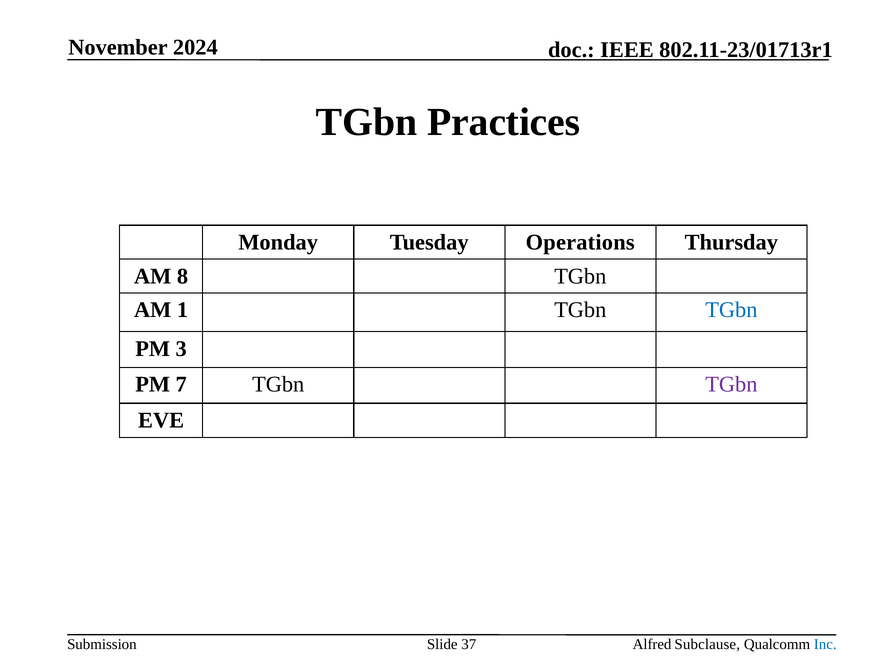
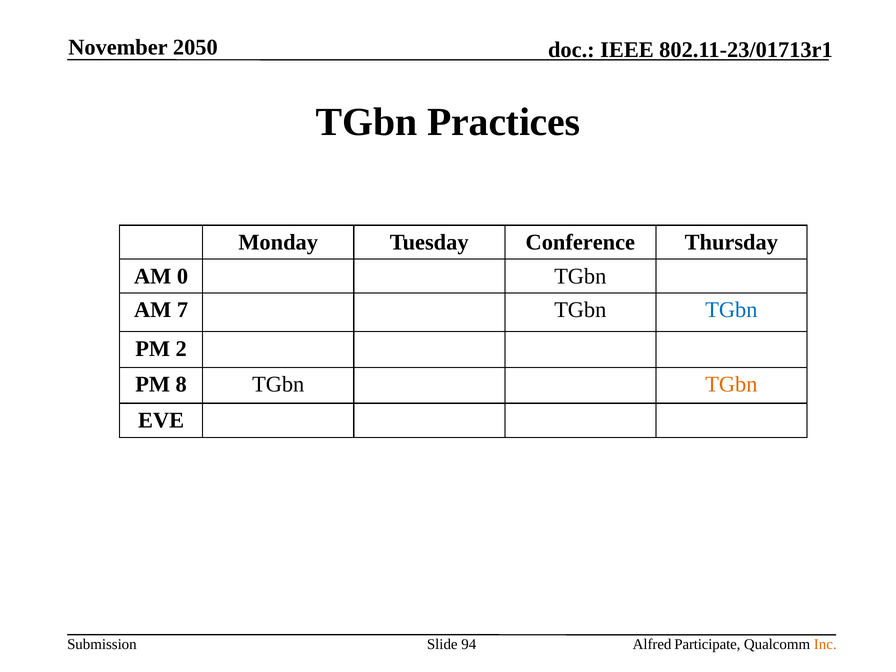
2024: 2024 -> 2050 (195, 47)
Operations: Operations -> Conference (580, 242)
8: 8 -> 0 (183, 276)
1: 1 -> 7 (183, 310)
3: 3 -> 2 (181, 349)
7: 7 -> 8 (181, 385)
TGbn colour: purple -> orange (731, 385)
37: 37 -> 94 (469, 644)
Subclause: Subclause -> Participate (707, 644)
Inc colour: blue -> orange (825, 644)
